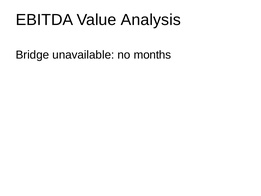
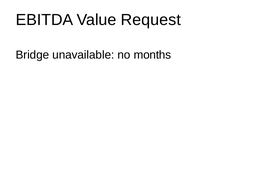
Analysis: Analysis -> Request (151, 20)
